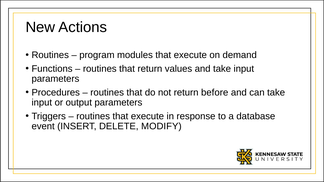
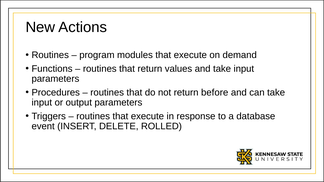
MODIFY: MODIFY -> ROLLED (161, 127)
